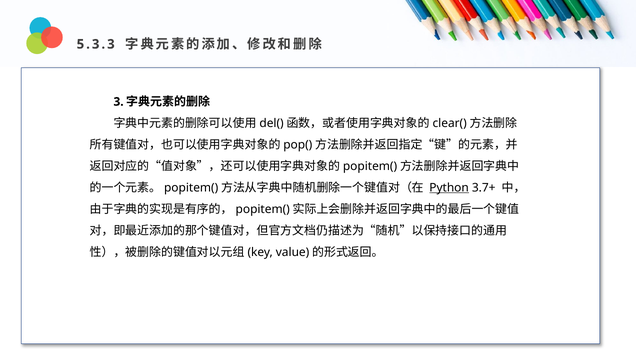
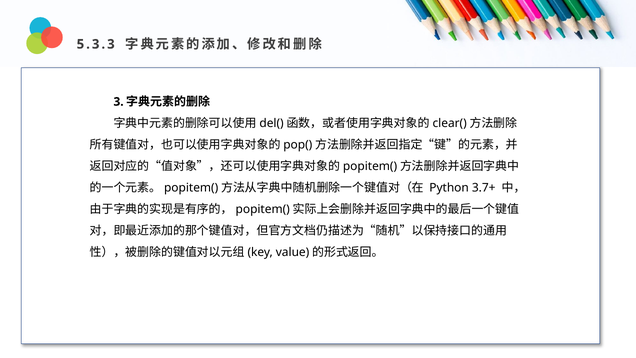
Python underline: present -> none (449, 188)
